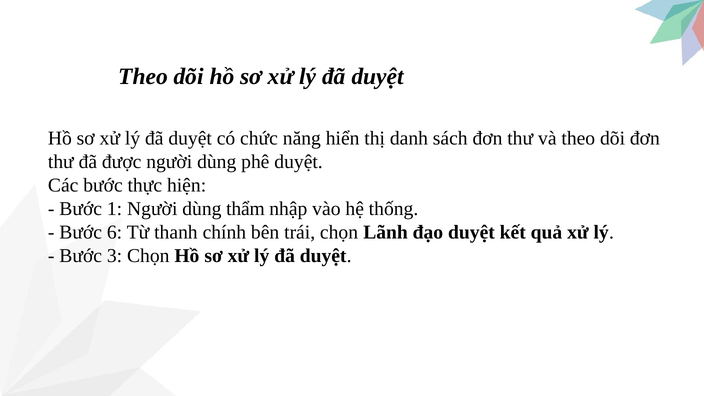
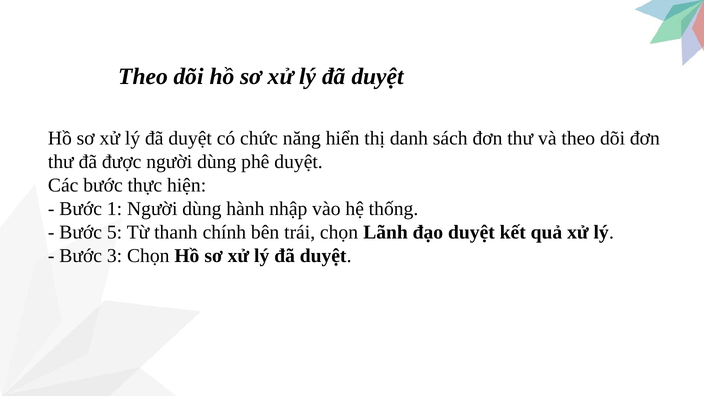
thẩm: thẩm -> hành (245, 209)
6: 6 -> 5 (115, 232)
